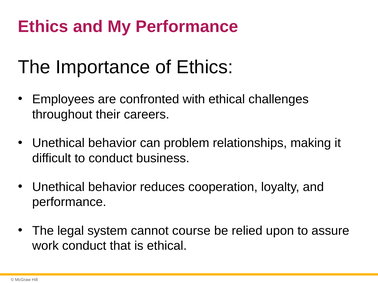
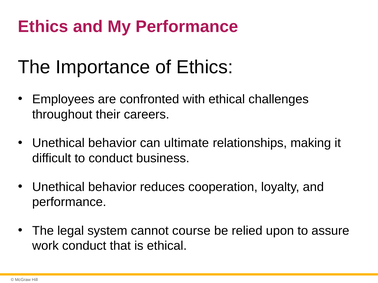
problem: problem -> ultimate (186, 143)
